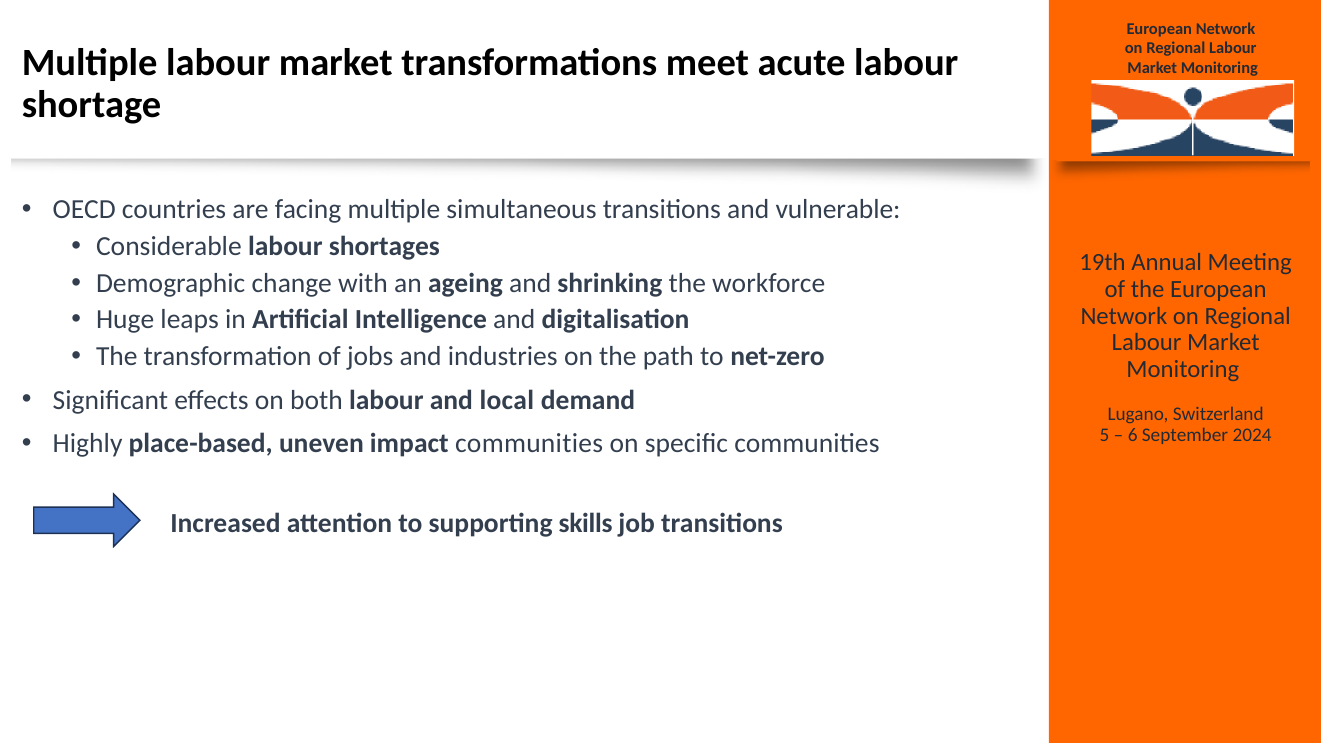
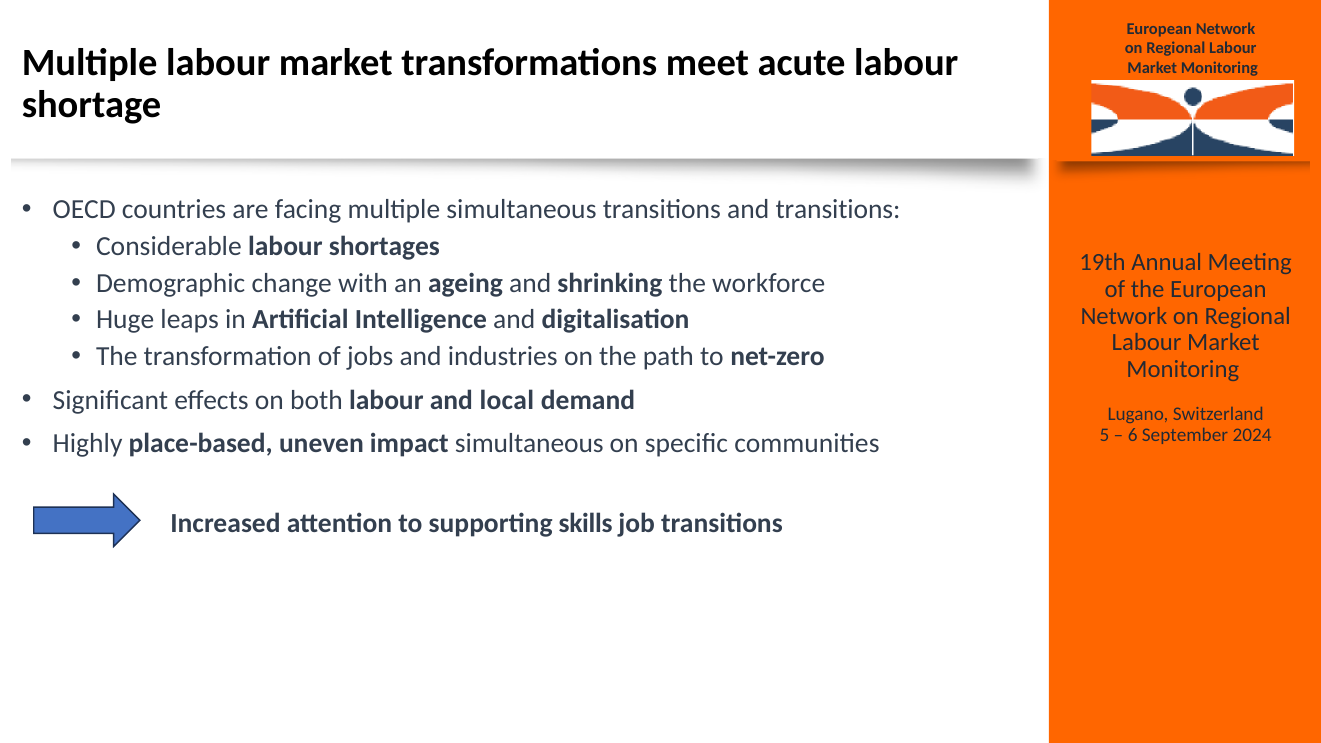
and vulnerable: vulnerable -> transitions (838, 210)
impact communities: communities -> simultaneous (529, 443)
